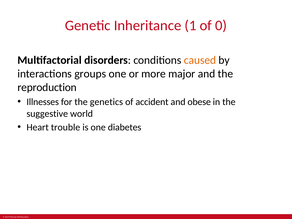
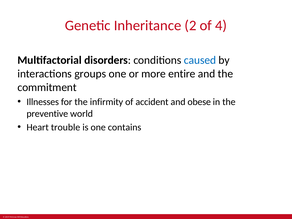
1: 1 -> 2 (190, 25)
0: 0 -> 4 (221, 25)
caused colour: orange -> blue (200, 60)
major: major -> entire (182, 74)
reproduction: reproduction -> commitment (47, 87)
genetics: genetics -> infirmity (106, 102)
suggestive: suggestive -> preventive (47, 114)
diabetes: diabetes -> contains (125, 127)
